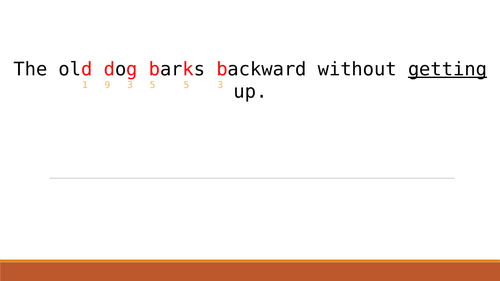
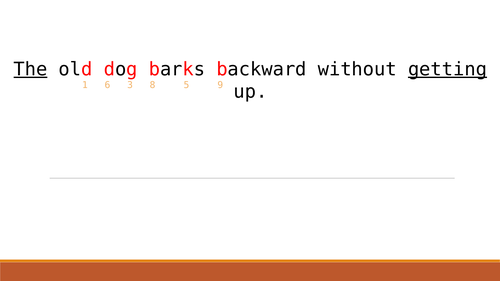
The underline: none -> present (31, 69)
9: 9 -> 6 (107, 85)
3 5: 5 -> 8 (153, 85)
5 3: 3 -> 9 (220, 85)
